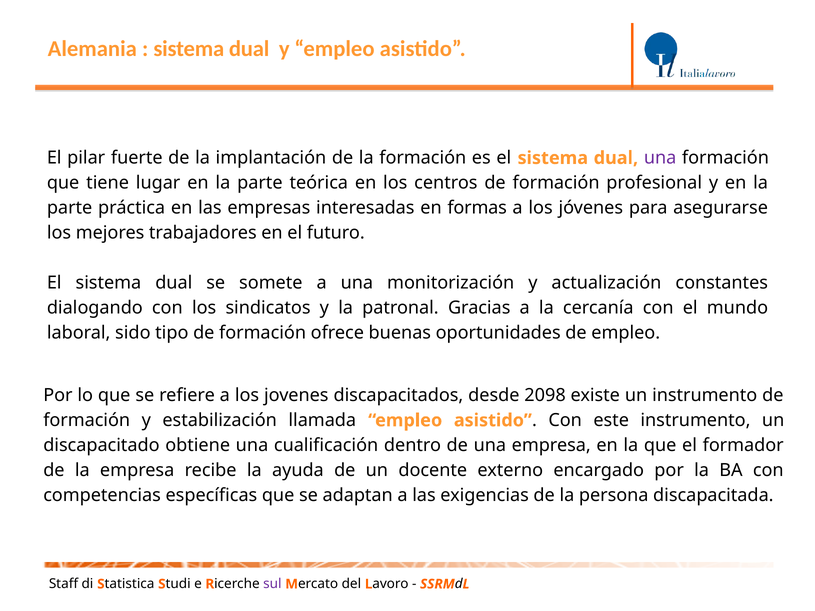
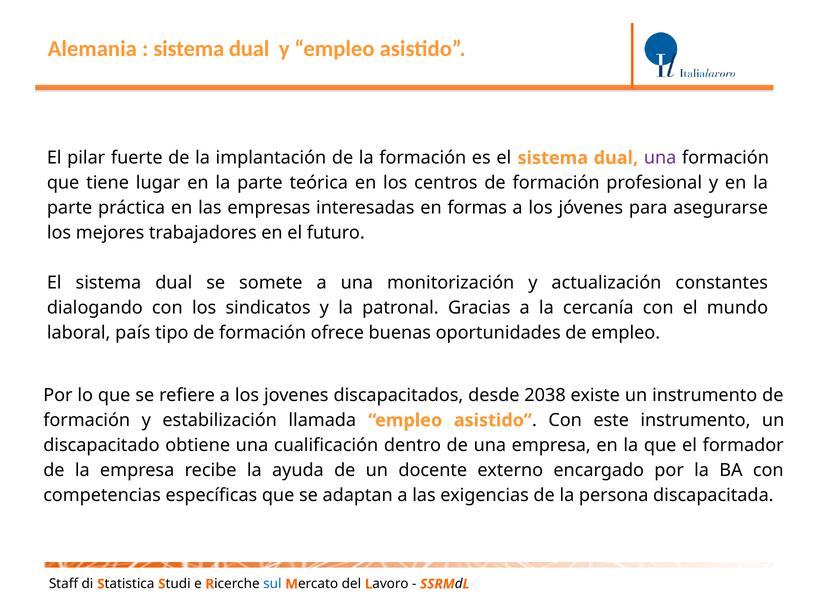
sido: sido -> país (133, 333)
2098: 2098 -> 2038 (545, 396)
sul colour: purple -> blue (272, 584)
